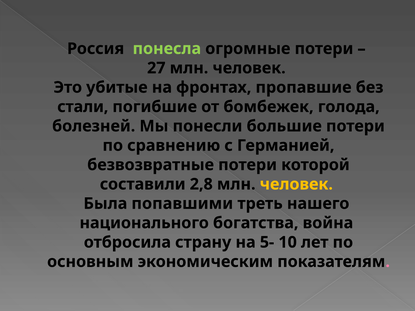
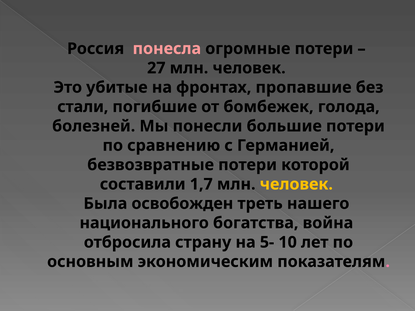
понесла colour: light green -> pink (167, 49)
2,8: 2,8 -> 1,7 (201, 184)
попавшими: попавшими -> освобожден (182, 204)
